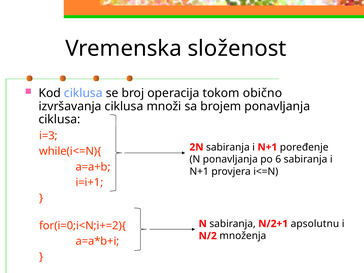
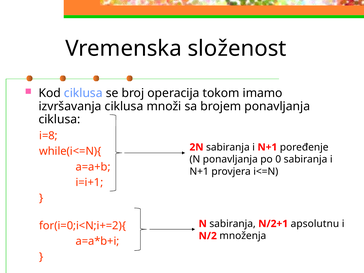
obično: obično -> imamo (263, 93)
i=3: i=3 -> i=8 (48, 136)
6: 6 -> 0 (278, 159)
